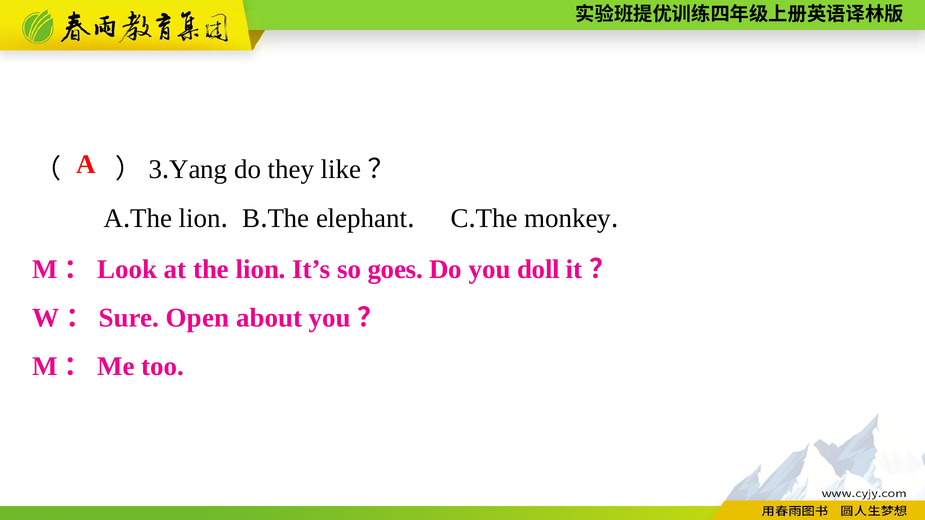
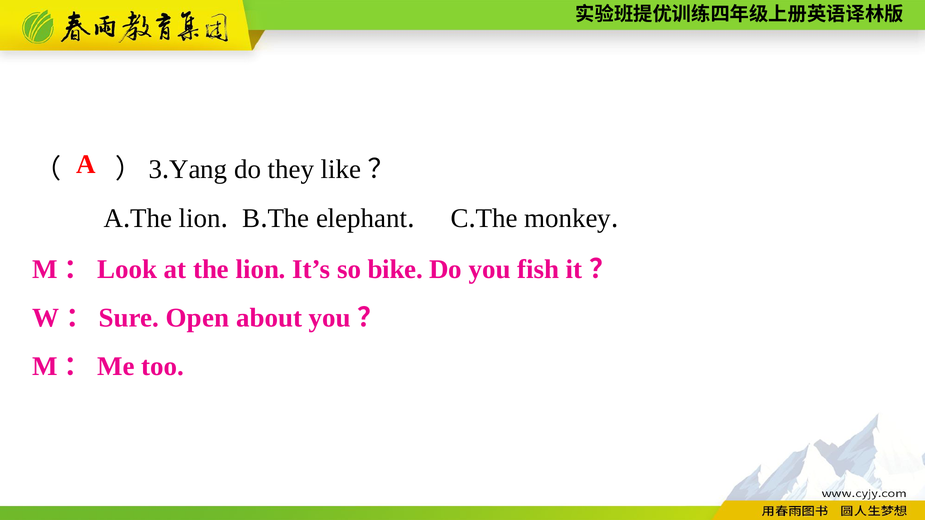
goes: goes -> bike (395, 269)
doll: doll -> fish (538, 269)
